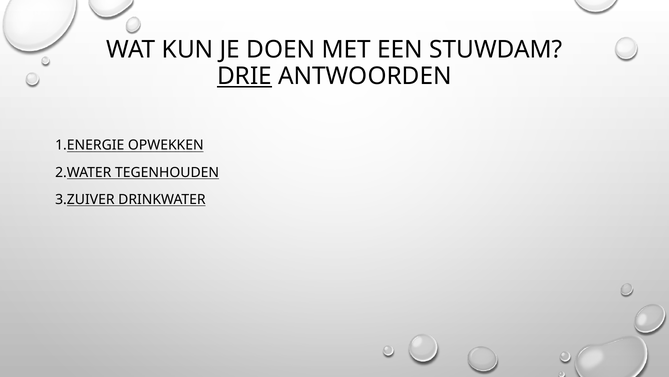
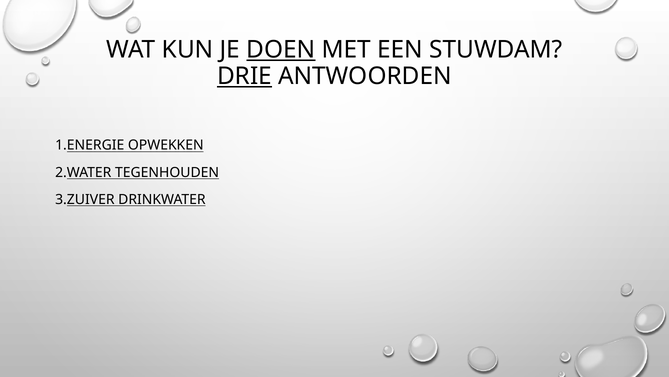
DOEN underline: none -> present (281, 50)
